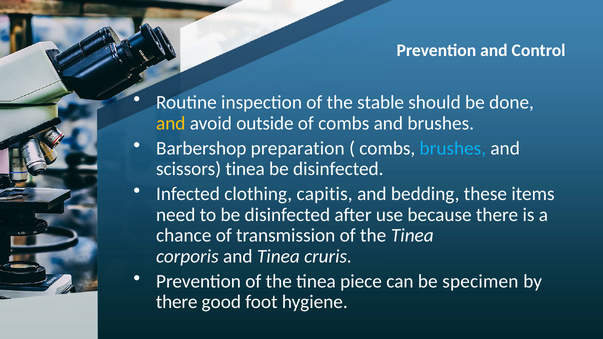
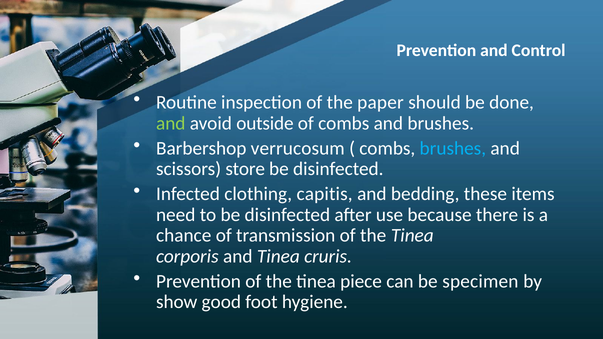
stable: stable -> paper (380, 102)
and colour: yellow -> light green (171, 123)
preparation: preparation -> verrucosum (298, 148)
scissors tinea: tinea -> store (245, 169)
there: there -> show (177, 302)
